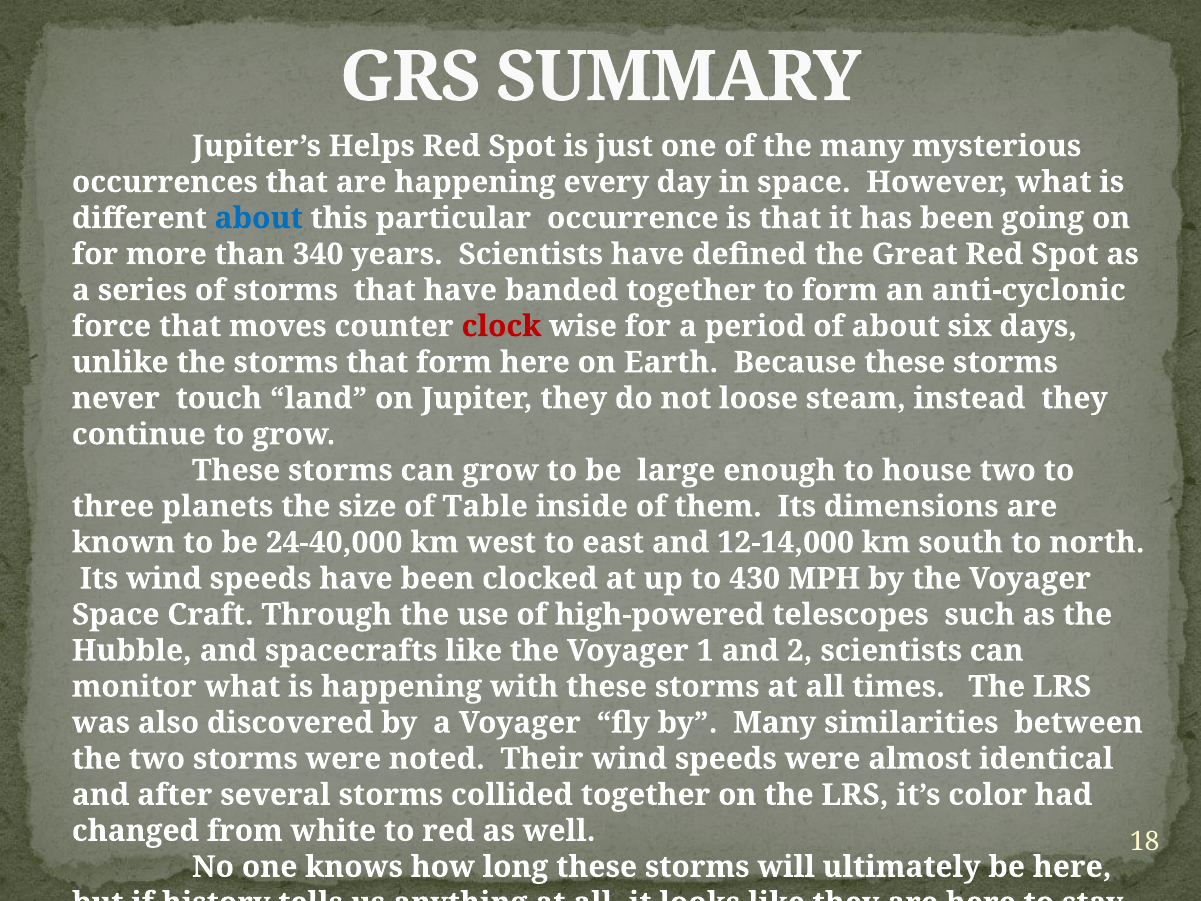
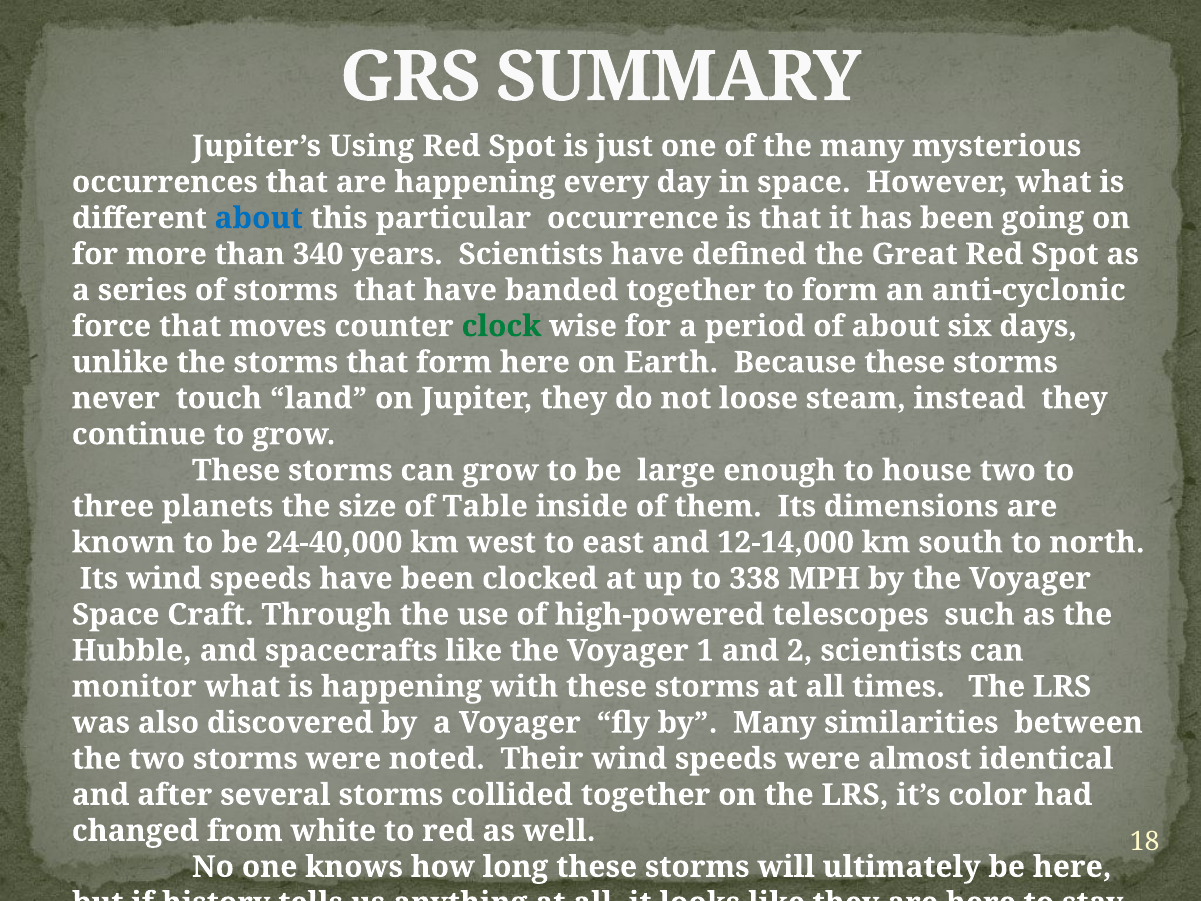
Helps: Helps -> Using (372, 146)
clock colour: red -> green (502, 326)
430: 430 -> 338 (755, 578)
